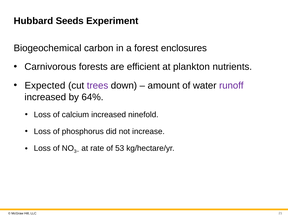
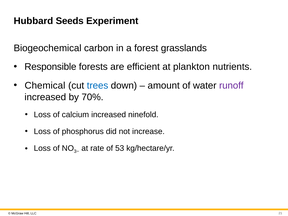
enclosures: enclosures -> grasslands (184, 48)
Carnivorous: Carnivorous -> Responsible (50, 67)
Expected: Expected -> Chemical (45, 86)
trees colour: purple -> blue (98, 86)
64%: 64% -> 70% (92, 97)
